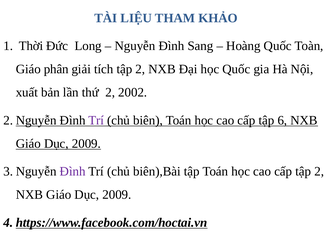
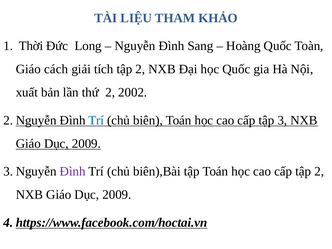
phân: phân -> cách (56, 69)
Trí colour: purple -> blue (96, 120)
6: 6 -> 3 (282, 120)
